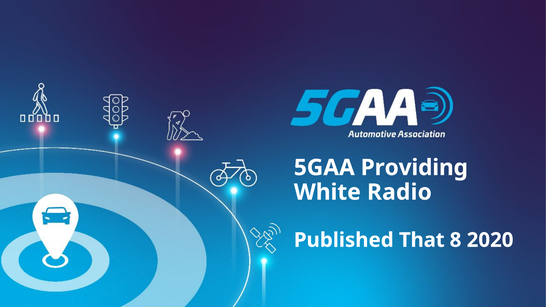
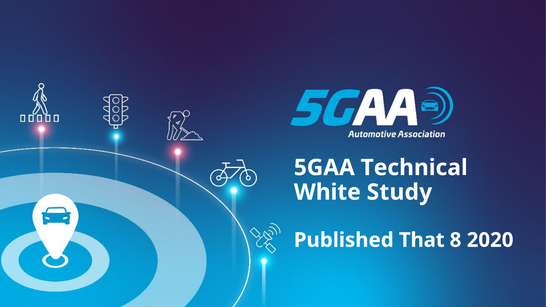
Providing: Providing -> Technical (414, 168)
Radio: Radio -> Study (399, 192)
